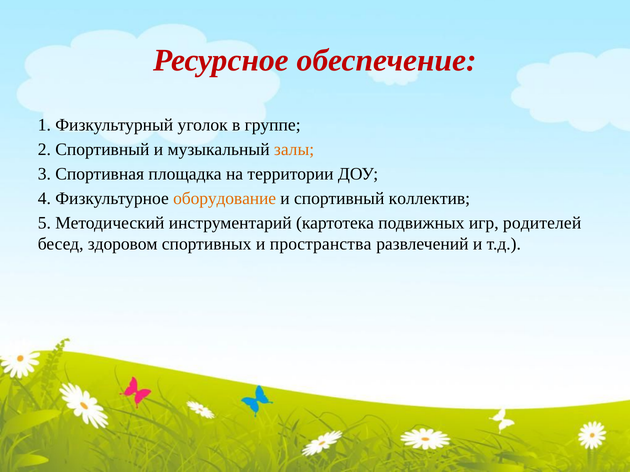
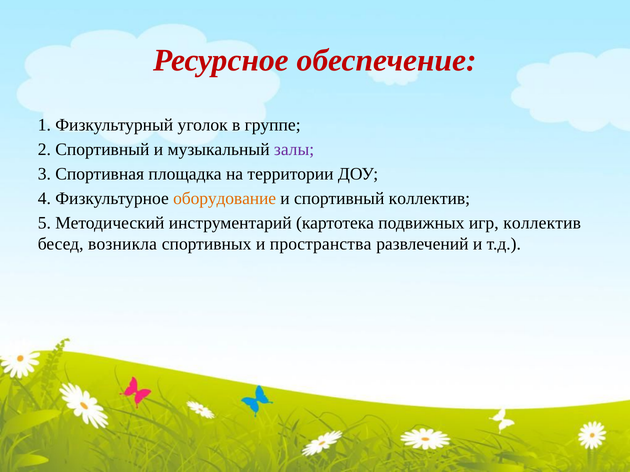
залы colour: orange -> purple (294, 150)
игр родителей: родителей -> коллектив (542, 223)
здоровом: здоровом -> возникла (123, 244)
